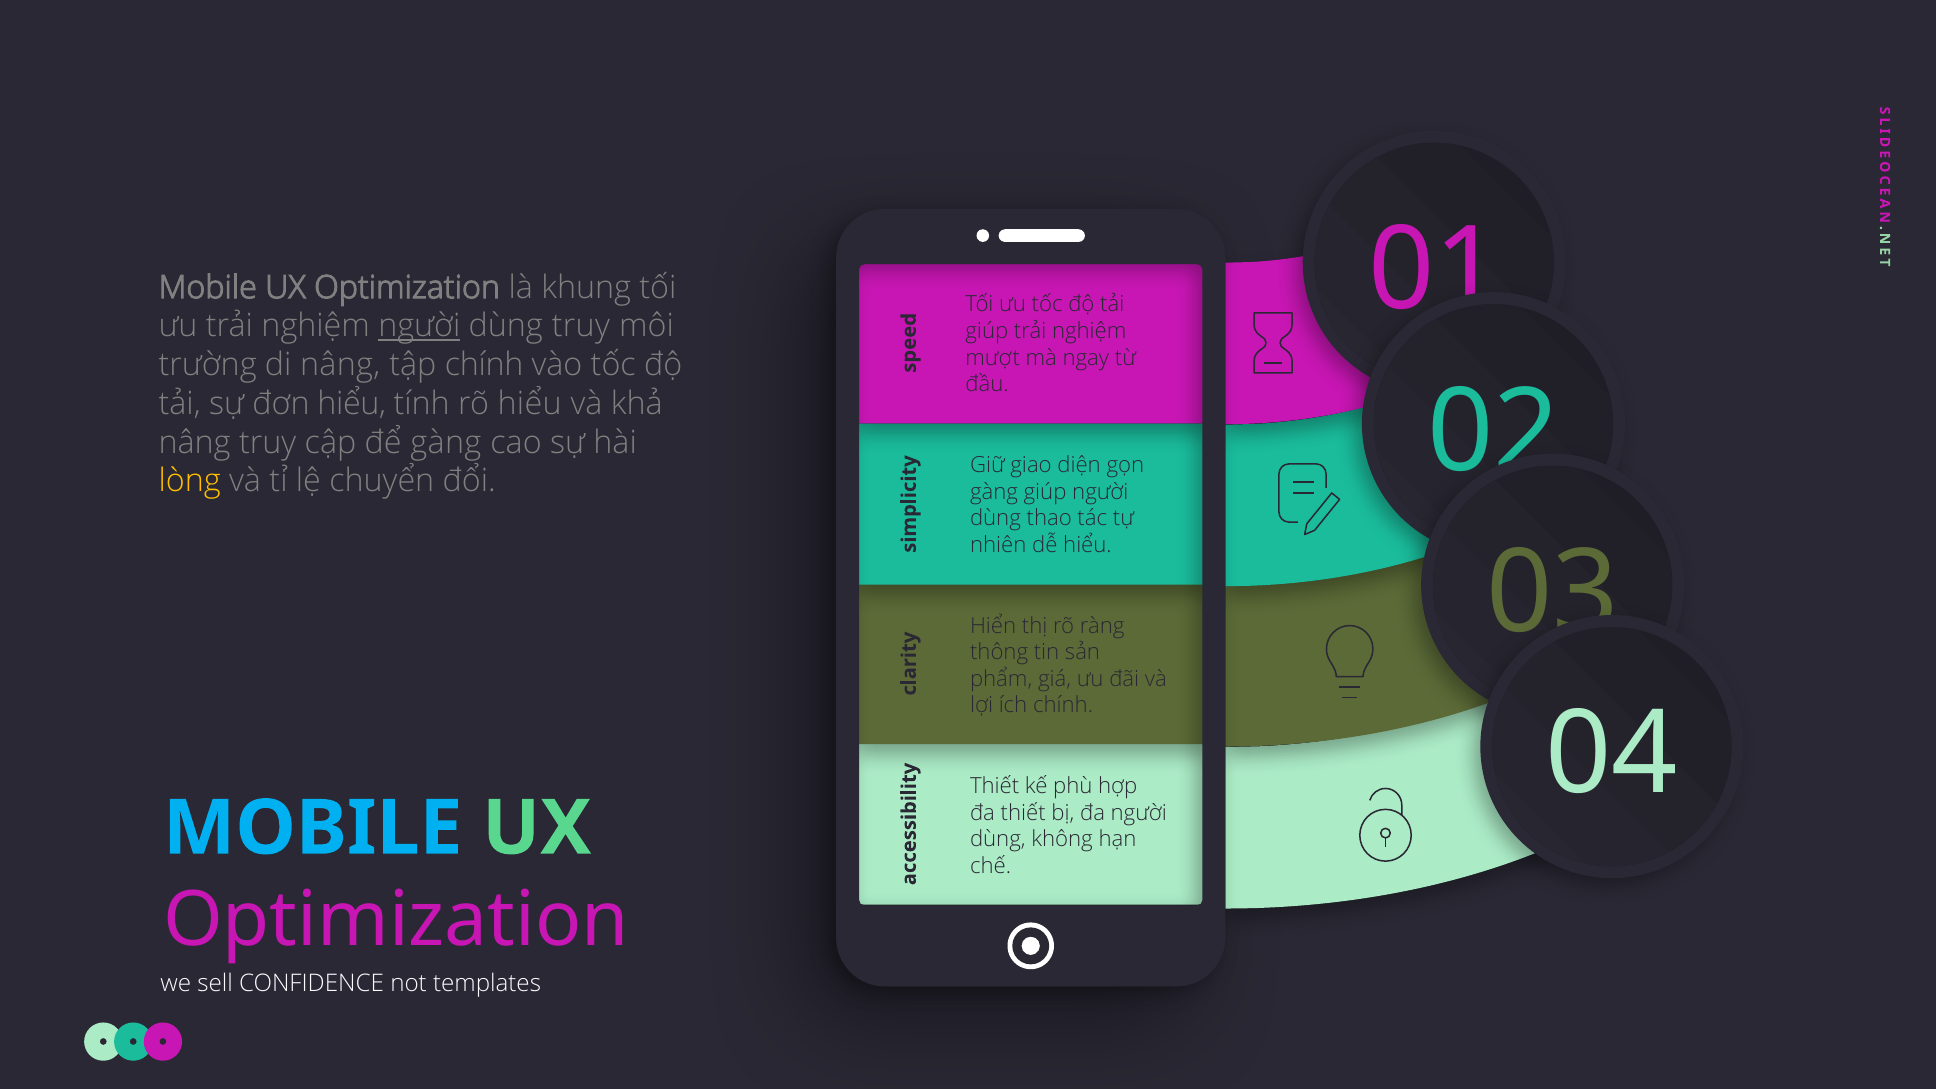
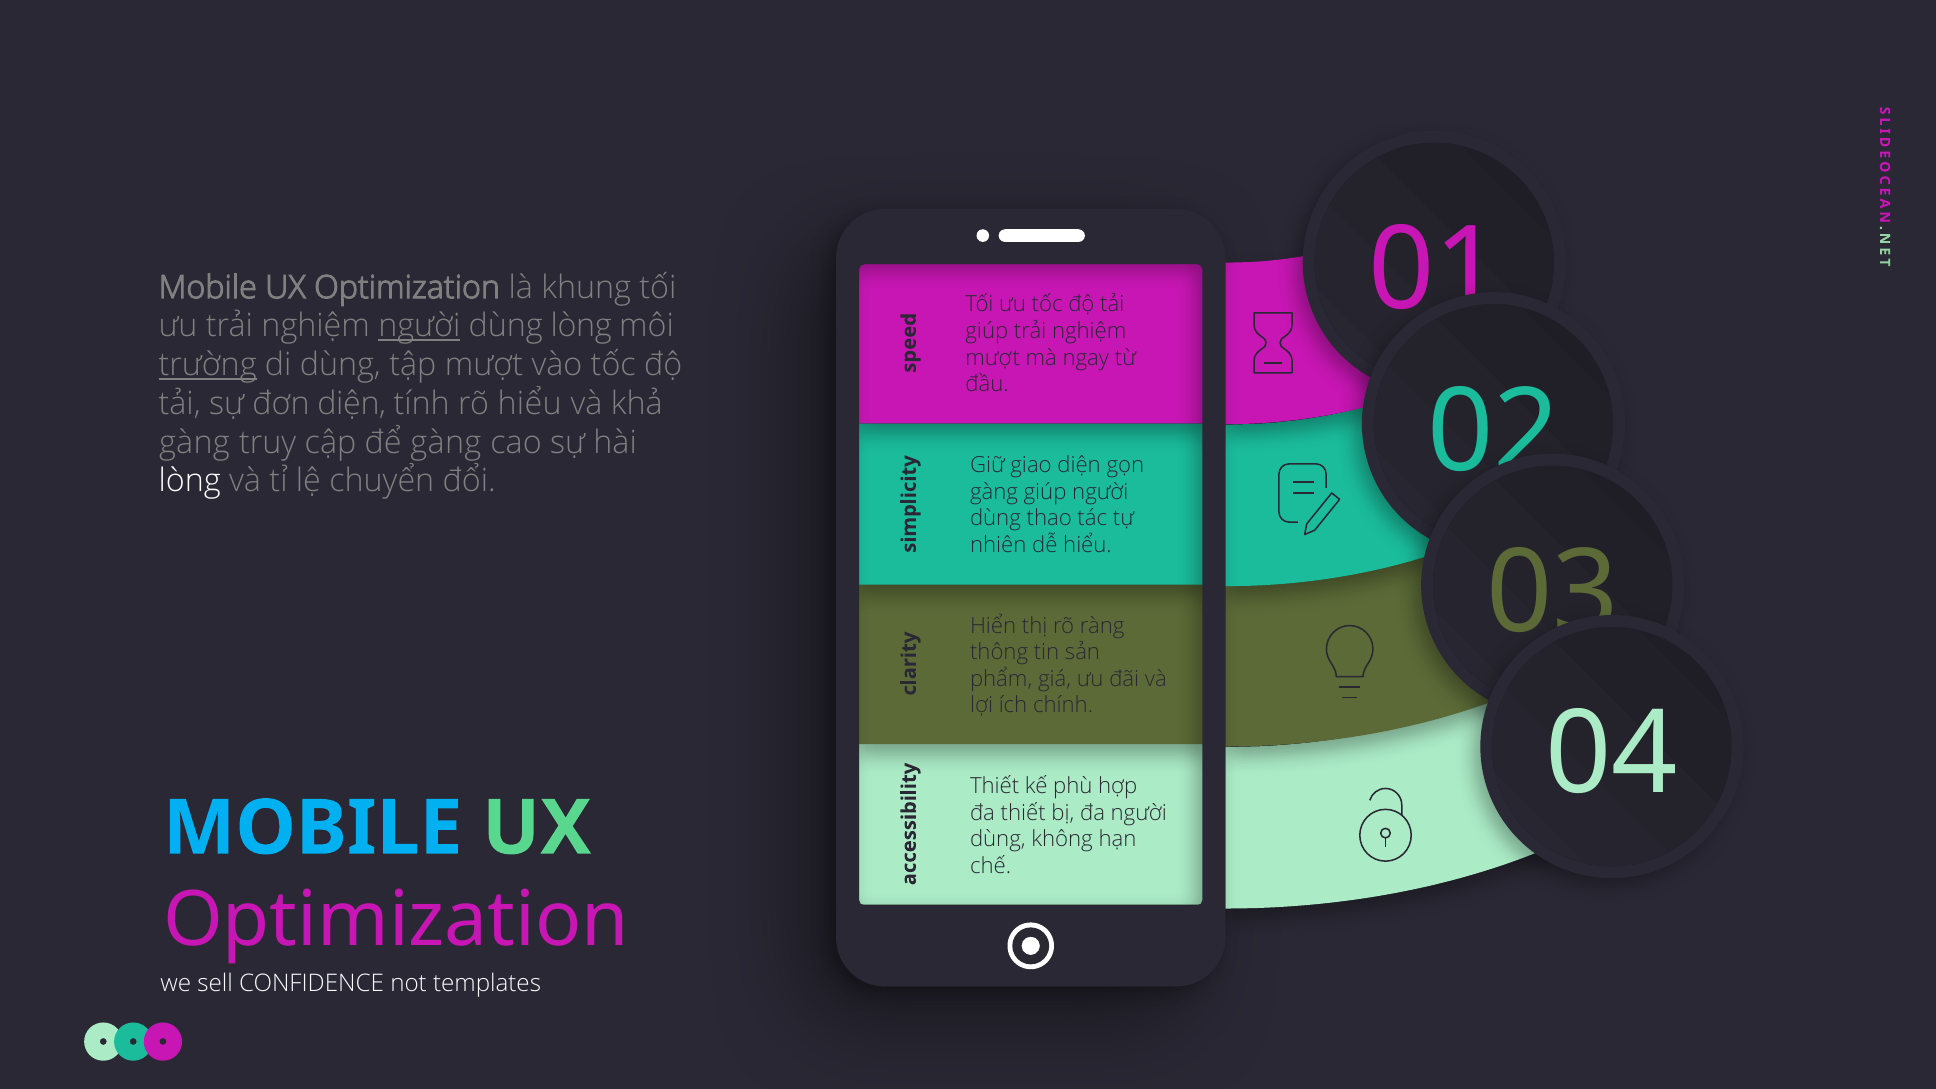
dùng truy: truy -> lòng (581, 326)
trường underline: none -> present (208, 365)
di nâng: nâng -> dùng (340, 365)
tập chính: chính -> mượt (484, 365)
đơn hiểu: hiểu -> diện (352, 404)
nâng: nâng -> gàng (194, 442)
lòng colour: yellow -> white (190, 481)
